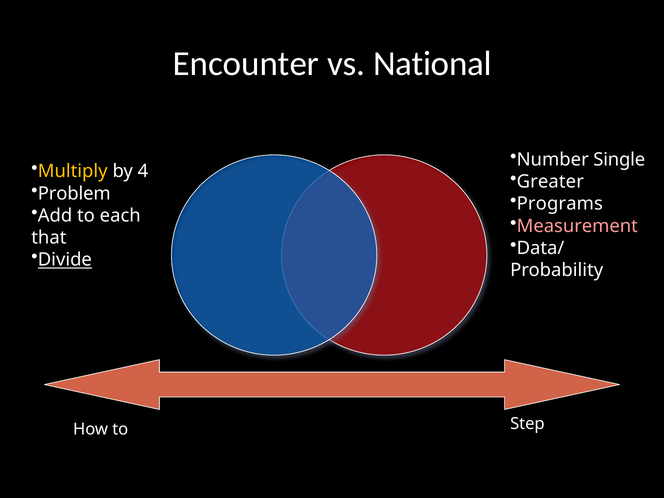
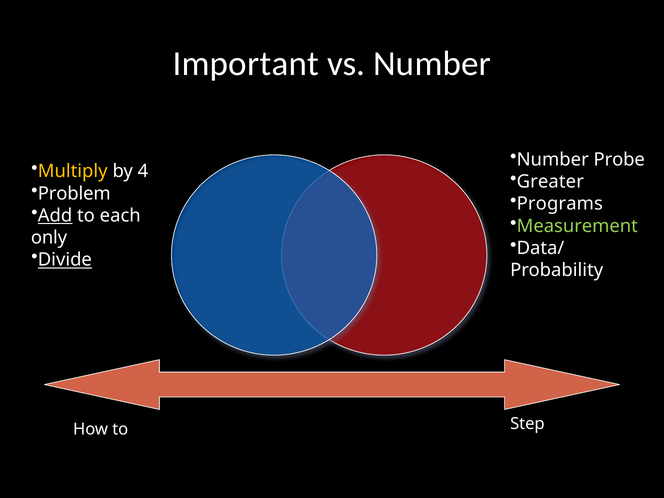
Encounter: Encounter -> Important (246, 64)
vs National: National -> Number (432, 64)
Single: Single -> Probe (619, 160)
Add underline: none -> present (55, 216)
Measurement colour: pink -> light green (577, 226)
that: that -> only (49, 238)
